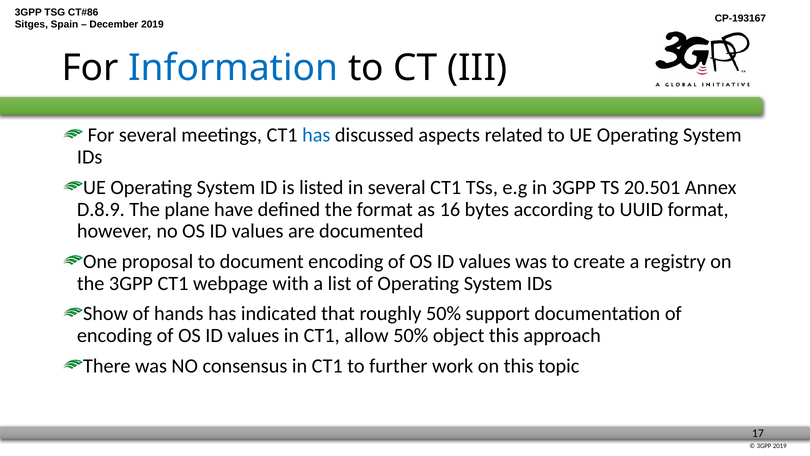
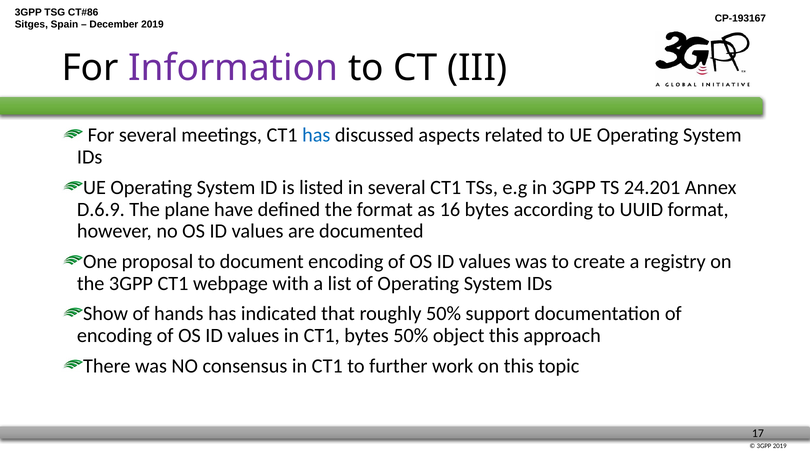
Information colour: blue -> purple (233, 68)
20.501: 20.501 -> 24.201 (652, 187)
D.8.9: D.8.9 -> D.6.9 (101, 209)
CT1 allow: allow -> bytes (367, 335)
